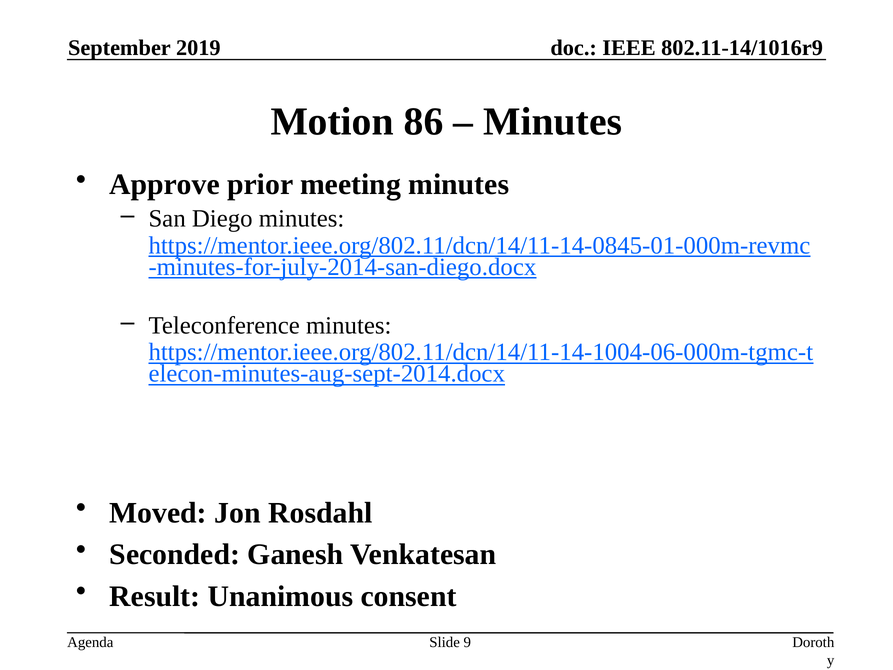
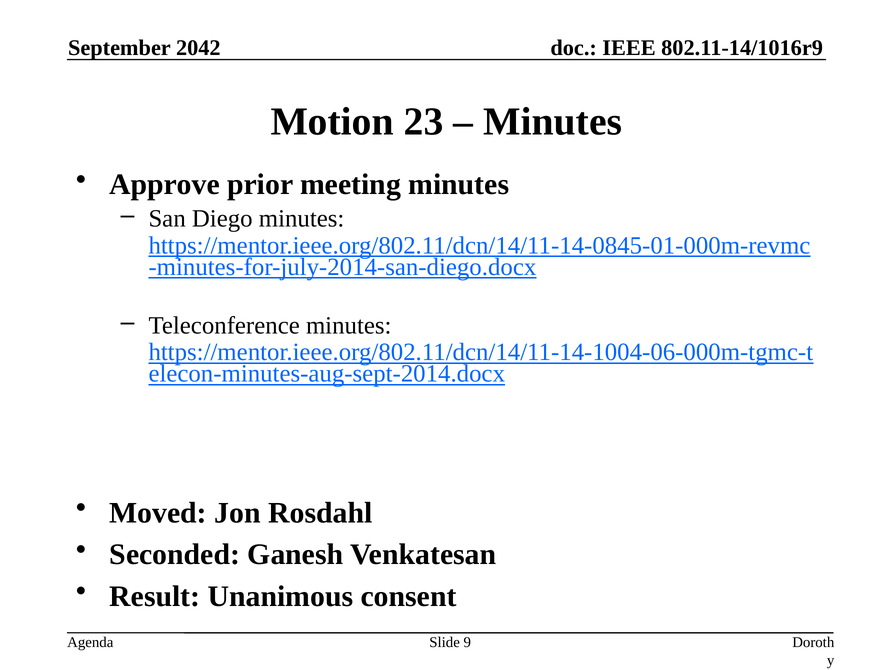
2019: 2019 -> 2042 (198, 48)
86: 86 -> 23 (424, 122)
